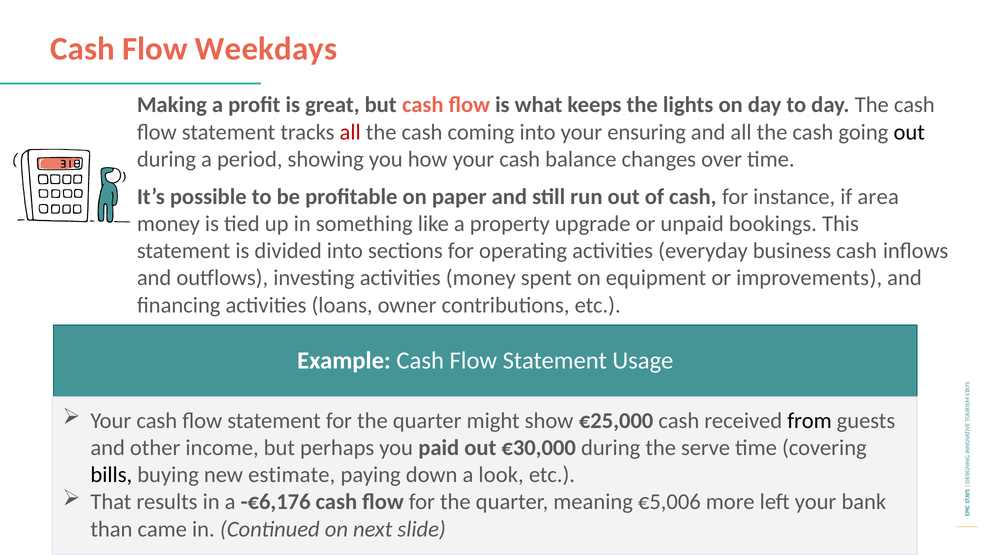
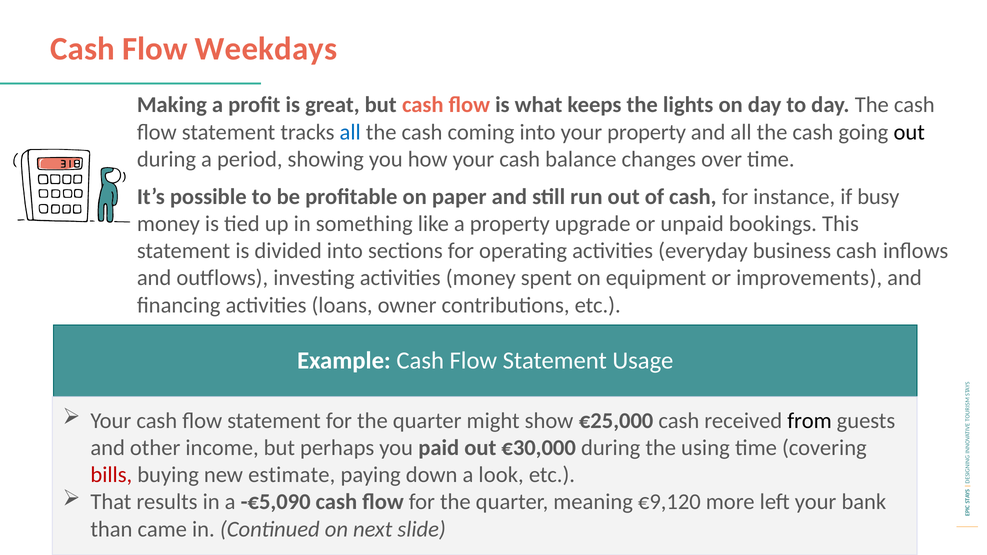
all colour: red -> blue (350, 132)
your ensuring: ensuring -> property (647, 132)
area: area -> busy (878, 197)
serve: serve -> using (705, 448)
bills colour: black -> red (111, 475)
-€6,176: -€6,176 -> -€5,090 (276, 502)
€5,006: €5,006 -> €9,120 (669, 502)
